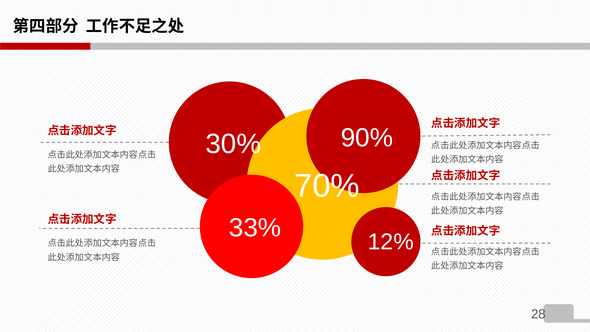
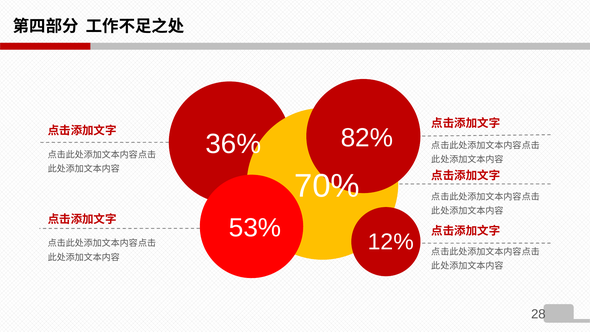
90%: 90% -> 82% (367, 138)
30%: 30% -> 36% (233, 144)
33%: 33% -> 53% (255, 228)
